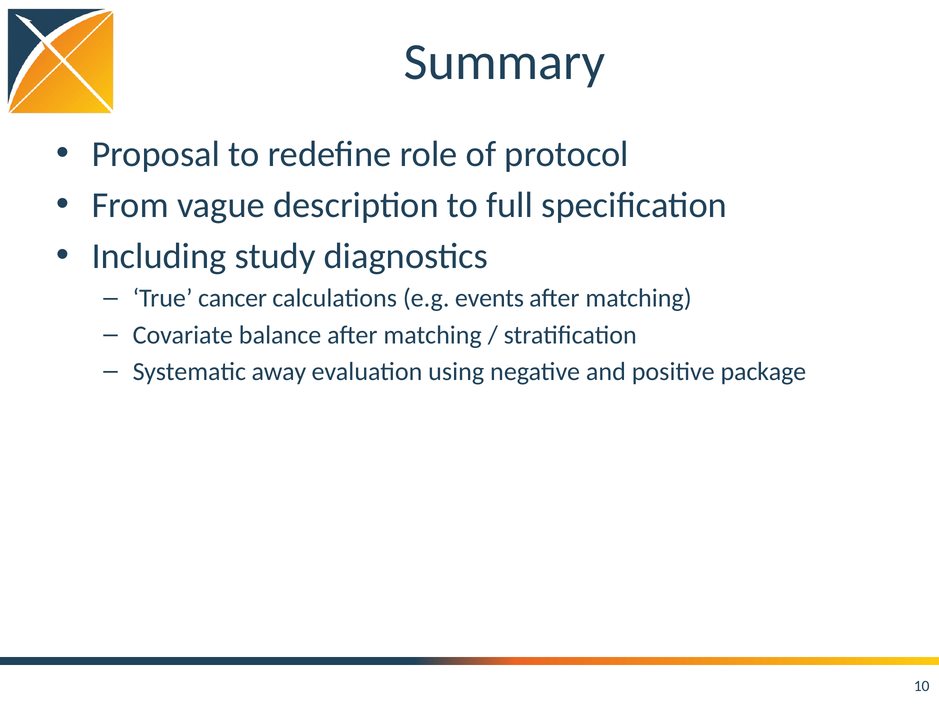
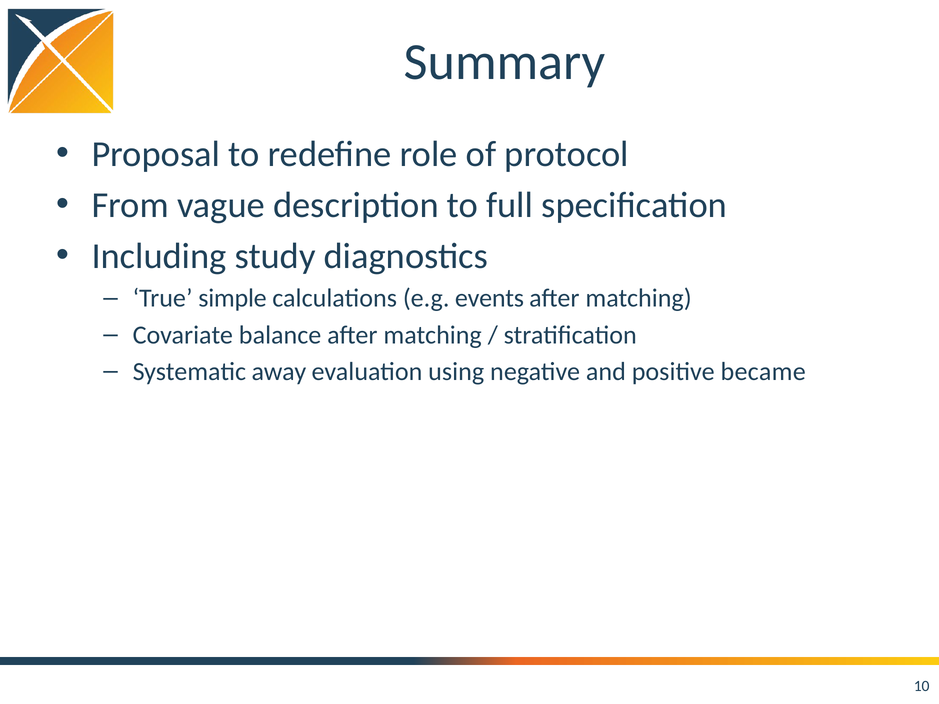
cancer: cancer -> simple (233, 298)
package: package -> became (763, 372)
